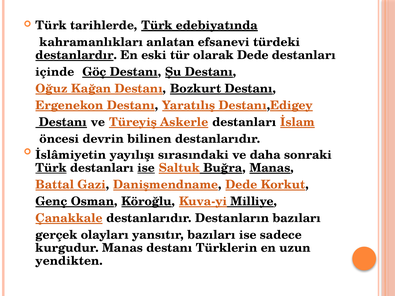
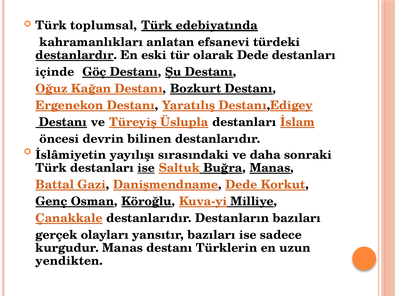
tarihlerde: tarihlerde -> toplumsal (104, 25)
Askerle: Askerle -> Üslupla (184, 122)
Türk underline: present -> none (51, 168)
